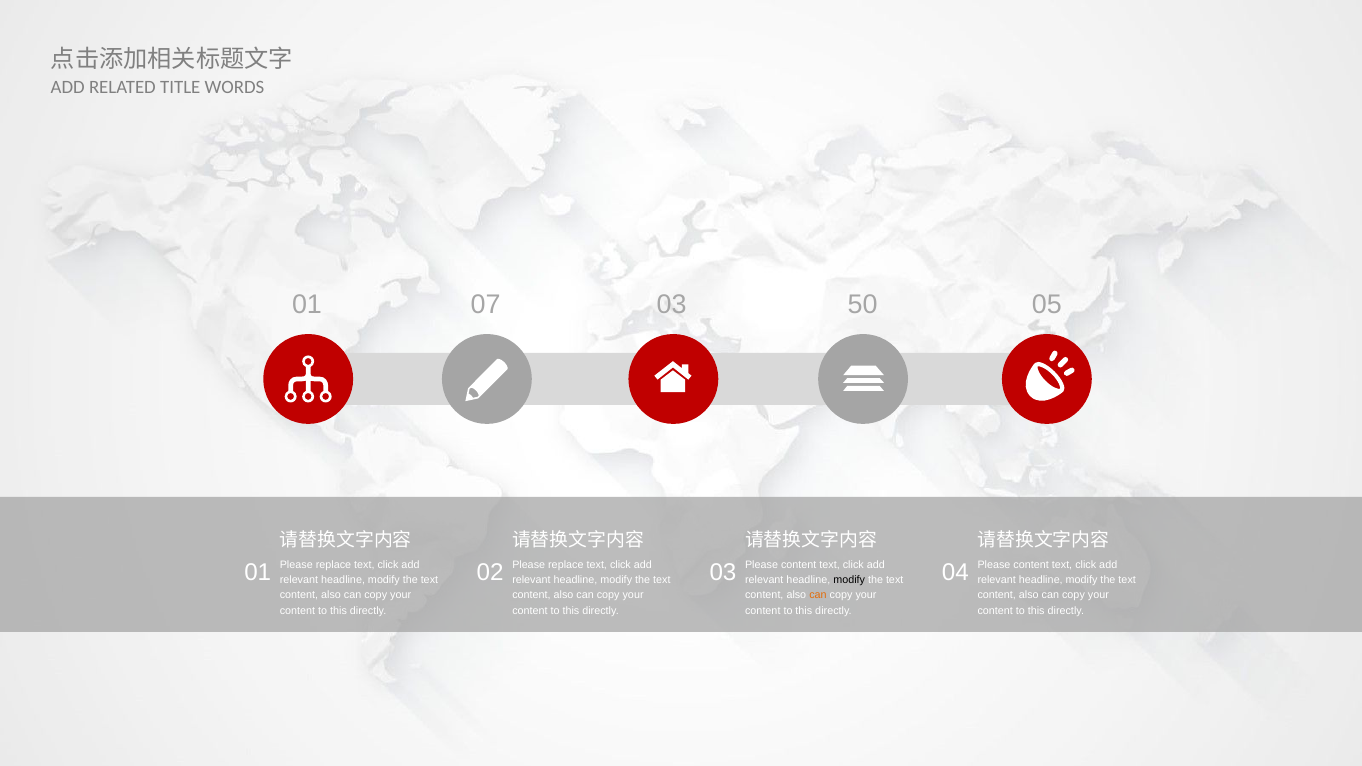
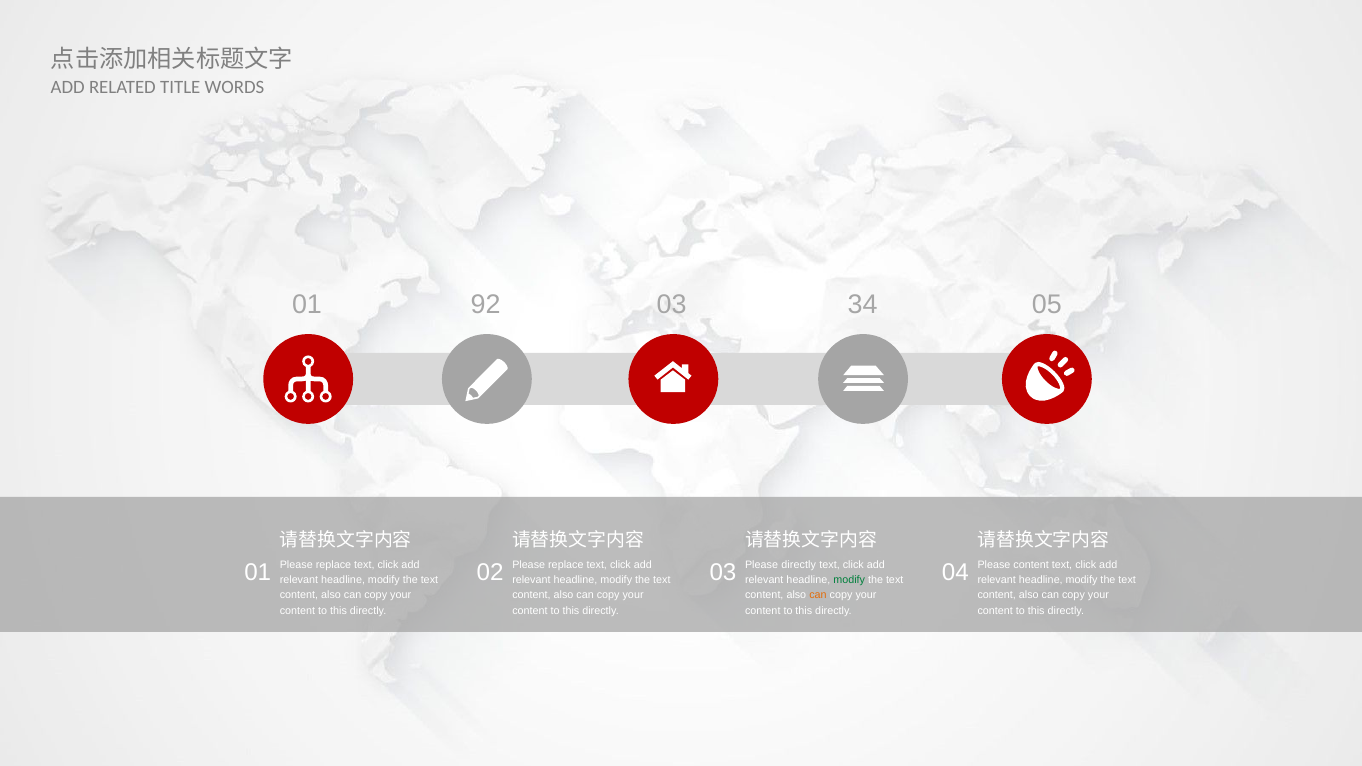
07: 07 -> 92 (486, 305)
50: 50 -> 34 (863, 305)
03 Please content: content -> directly (799, 565)
modify colour: black -> green (849, 580)
